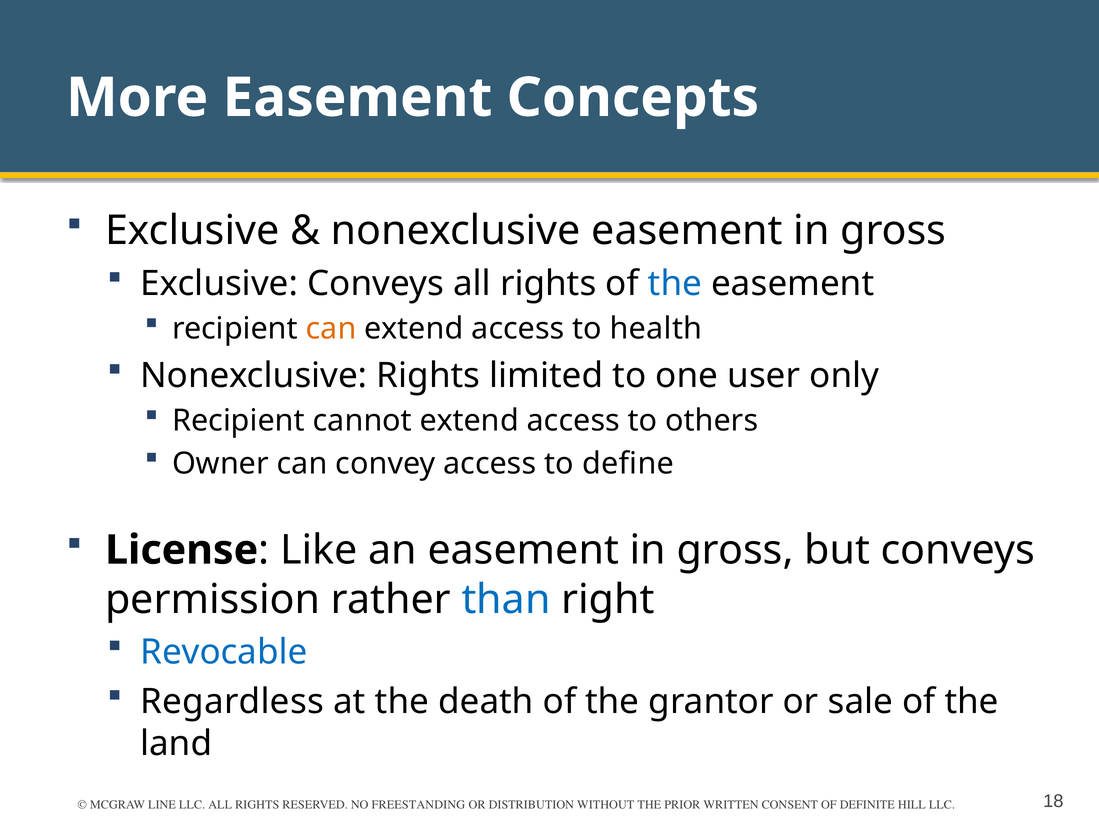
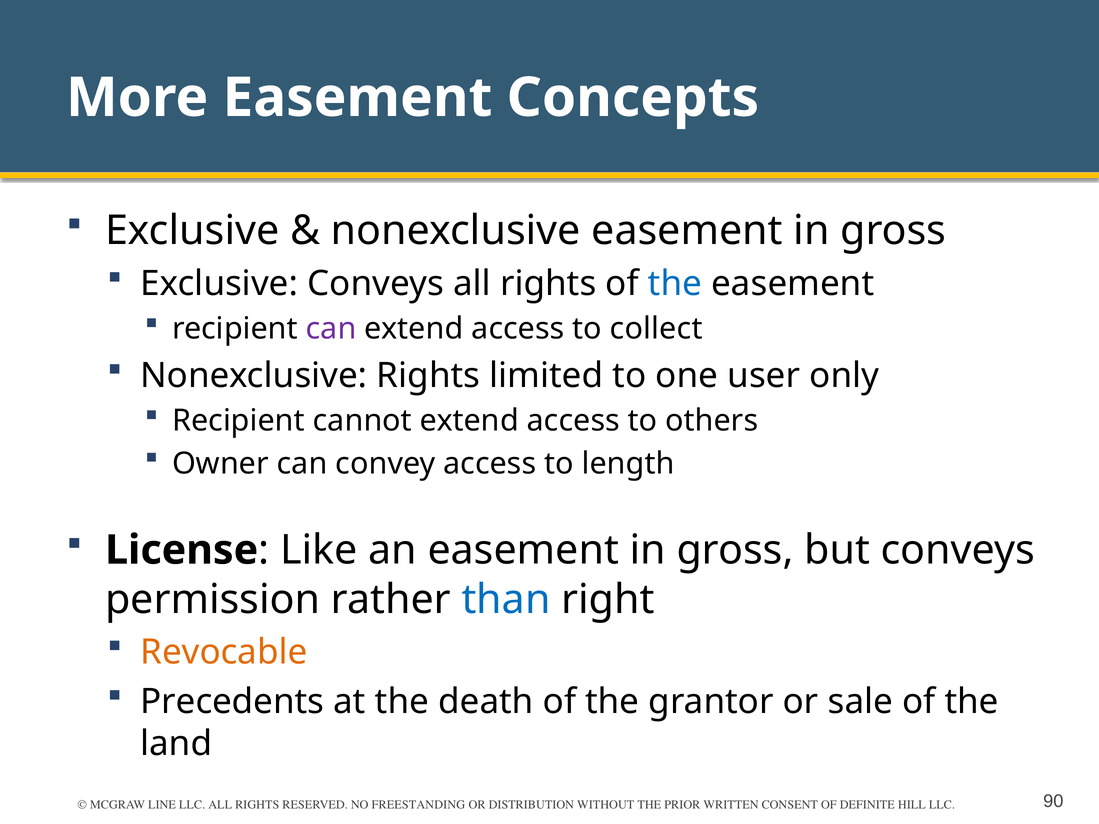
can colour: orange -> purple (331, 329)
health: health -> collect (656, 329)
define: define -> length (628, 464)
Revocable colour: blue -> orange (224, 652)
Regardless: Regardless -> Precedents (232, 702)
18: 18 -> 90 (1053, 802)
